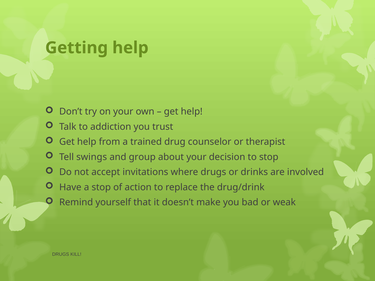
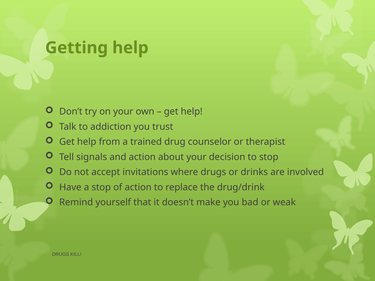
swings: swings -> signals (92, 157)
and group: group -> action (142, 157)
